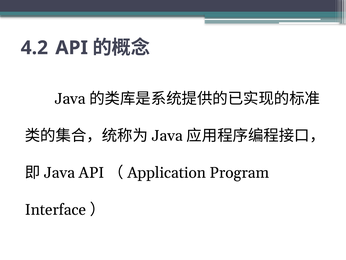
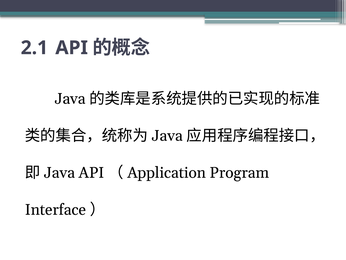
4.2: 4.2 -> 2.1 (34, 48)
